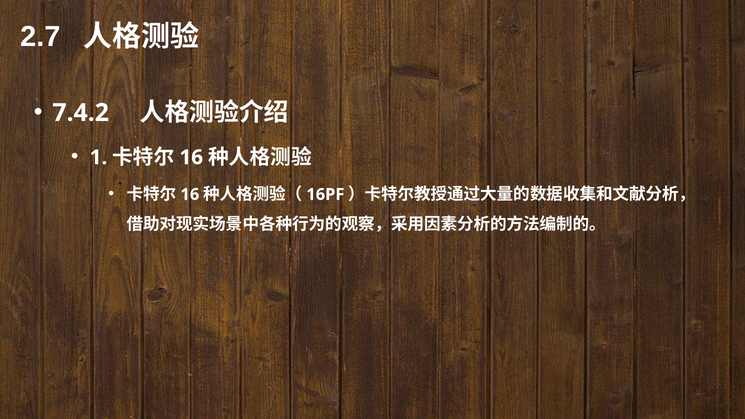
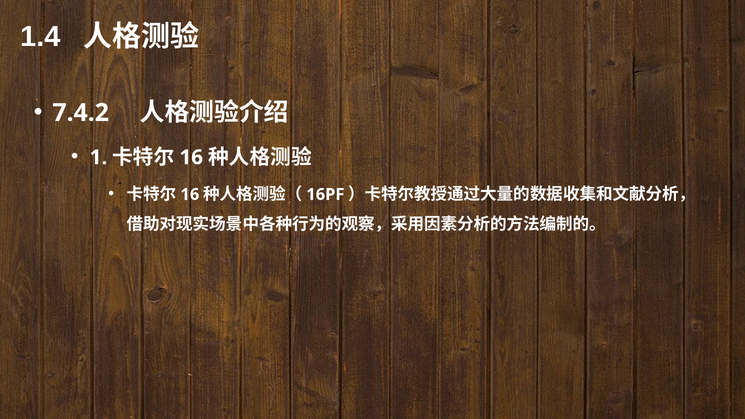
2.7: 2.7 -> 1.4 (40, 37)
